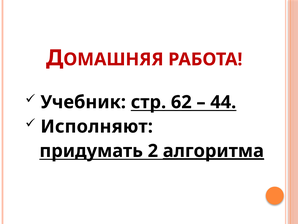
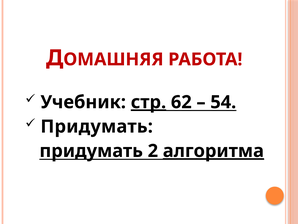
стр underline: none -> present (148, 102)
44: 44 -> 54 (223, 102)
Исполняют: Исполняют -> Придумать (97, 126)
